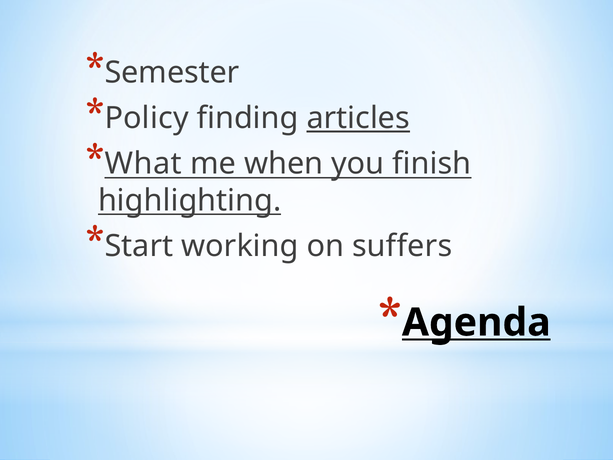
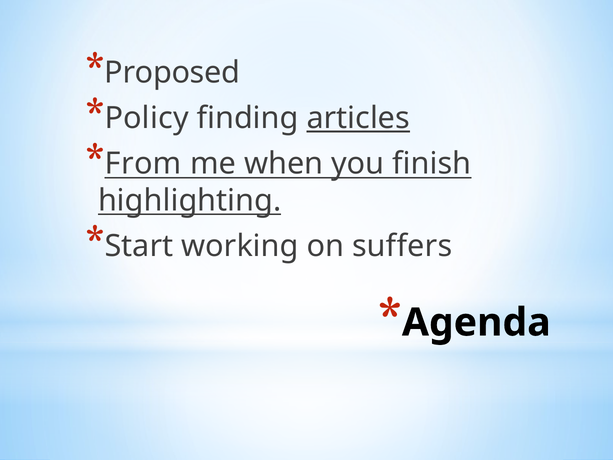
Semester: Semester -> Proposed (172, 73)
What: What -> From (143, 164)
Agenda underline: present -> none (476, 322)
